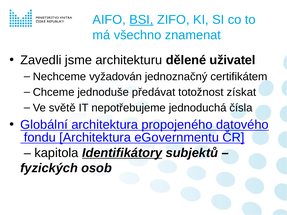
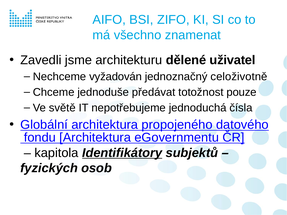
BSI underline: present -> none (141, 20)
certifikátem: certifikátem -> celoživotně (239, 77)
získat: získat -> pouze (242, 92)
